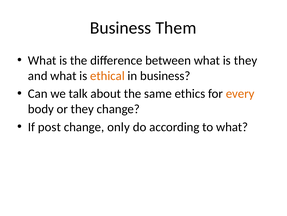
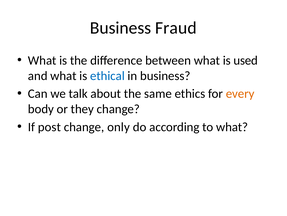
Them: Them -> Fraud (176, 28)
is they: they -> used (246, 60)
ethical colour: orange -> blue (107, 76)
